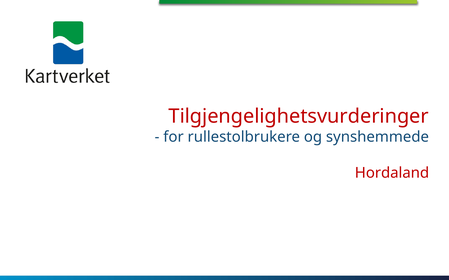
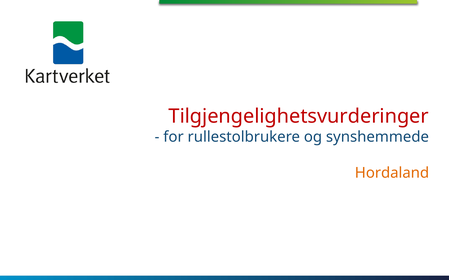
Hordaland colour: red -> orange (392, 173)
